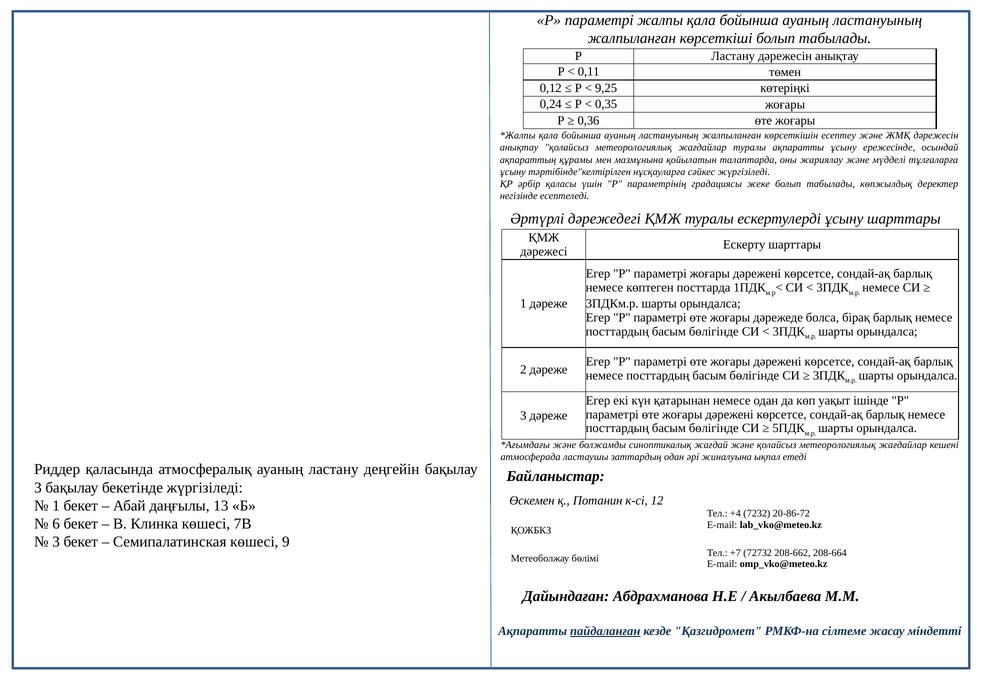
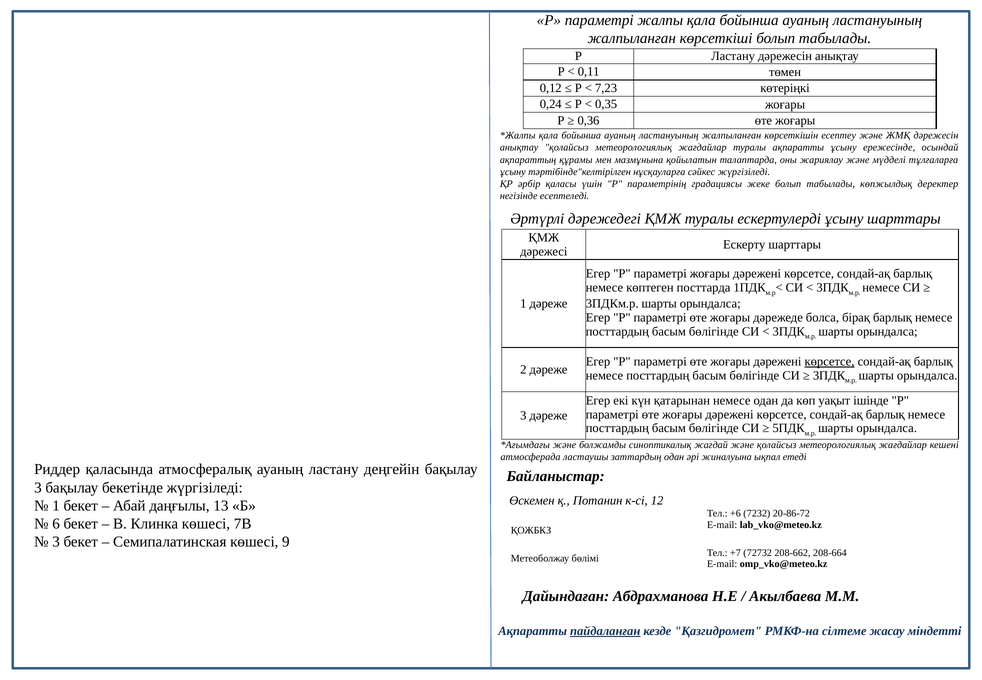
9,25: 9,25 -> 7,23 (606, 88)
көрсетсе underline: none -> present (829, 362)
+4: +4 -> +6 (735, 513)
